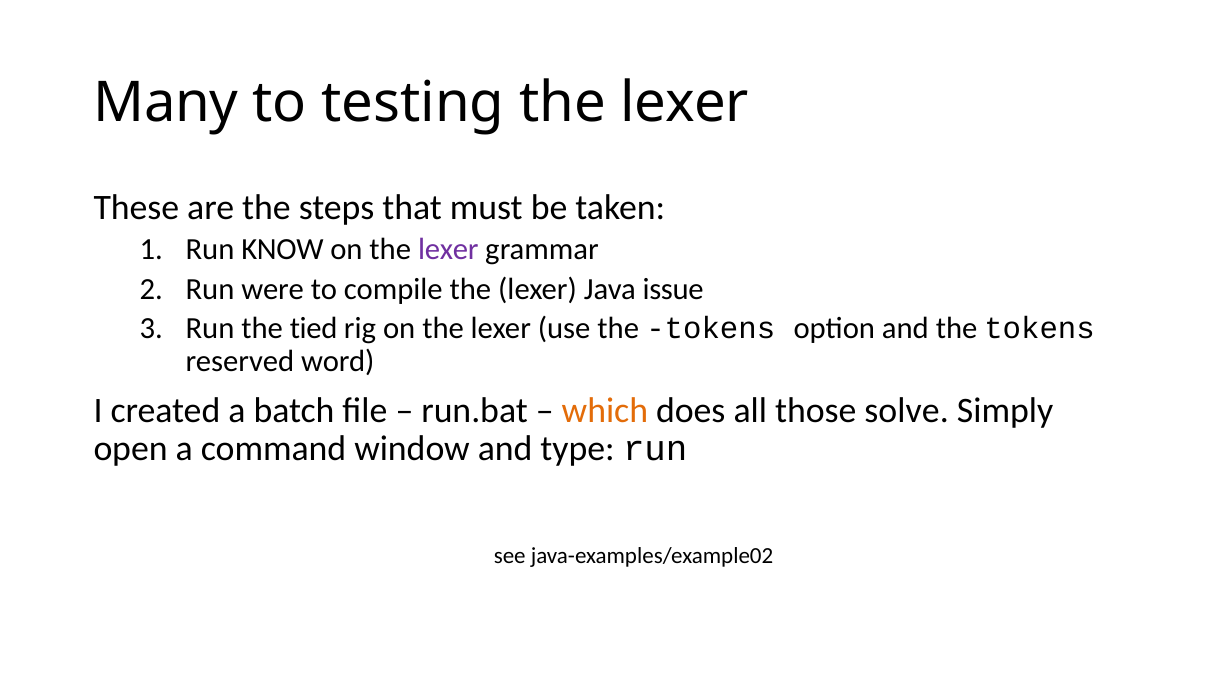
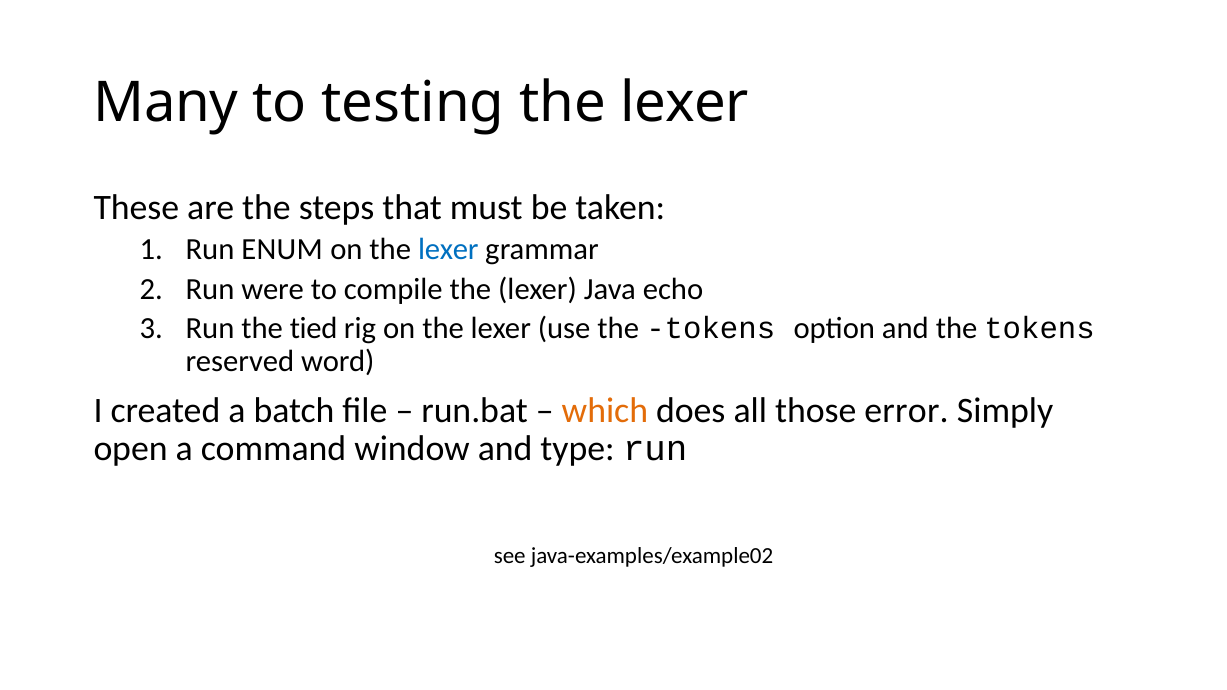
KNOW: KNOW -> ENUM (282, 250)
lexer colour: purple -> blue (448, 250)
issue: issue -> echo (673, 289)
solve: solve -> error (907, 410)
